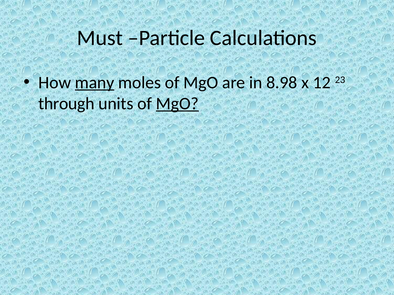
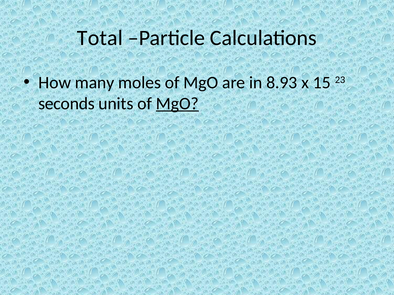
Must: Must -> Total (100, 38)
many underline: present -> none (95, 83)
8.98: 8.98 -> 8.93 (282, 83)
12: 12 -> 15 (322, 83)
through: through -> seconds (66, 104)
